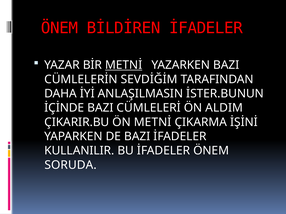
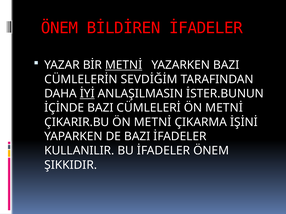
İYİ underline: none -> present (87, 94)
CÜMLELERİ ÖN ALDIM: ALDIM -> METNİ (224, 108)
SORUDA: SORUDA -> ŞIKKIDIR (71, 165)
